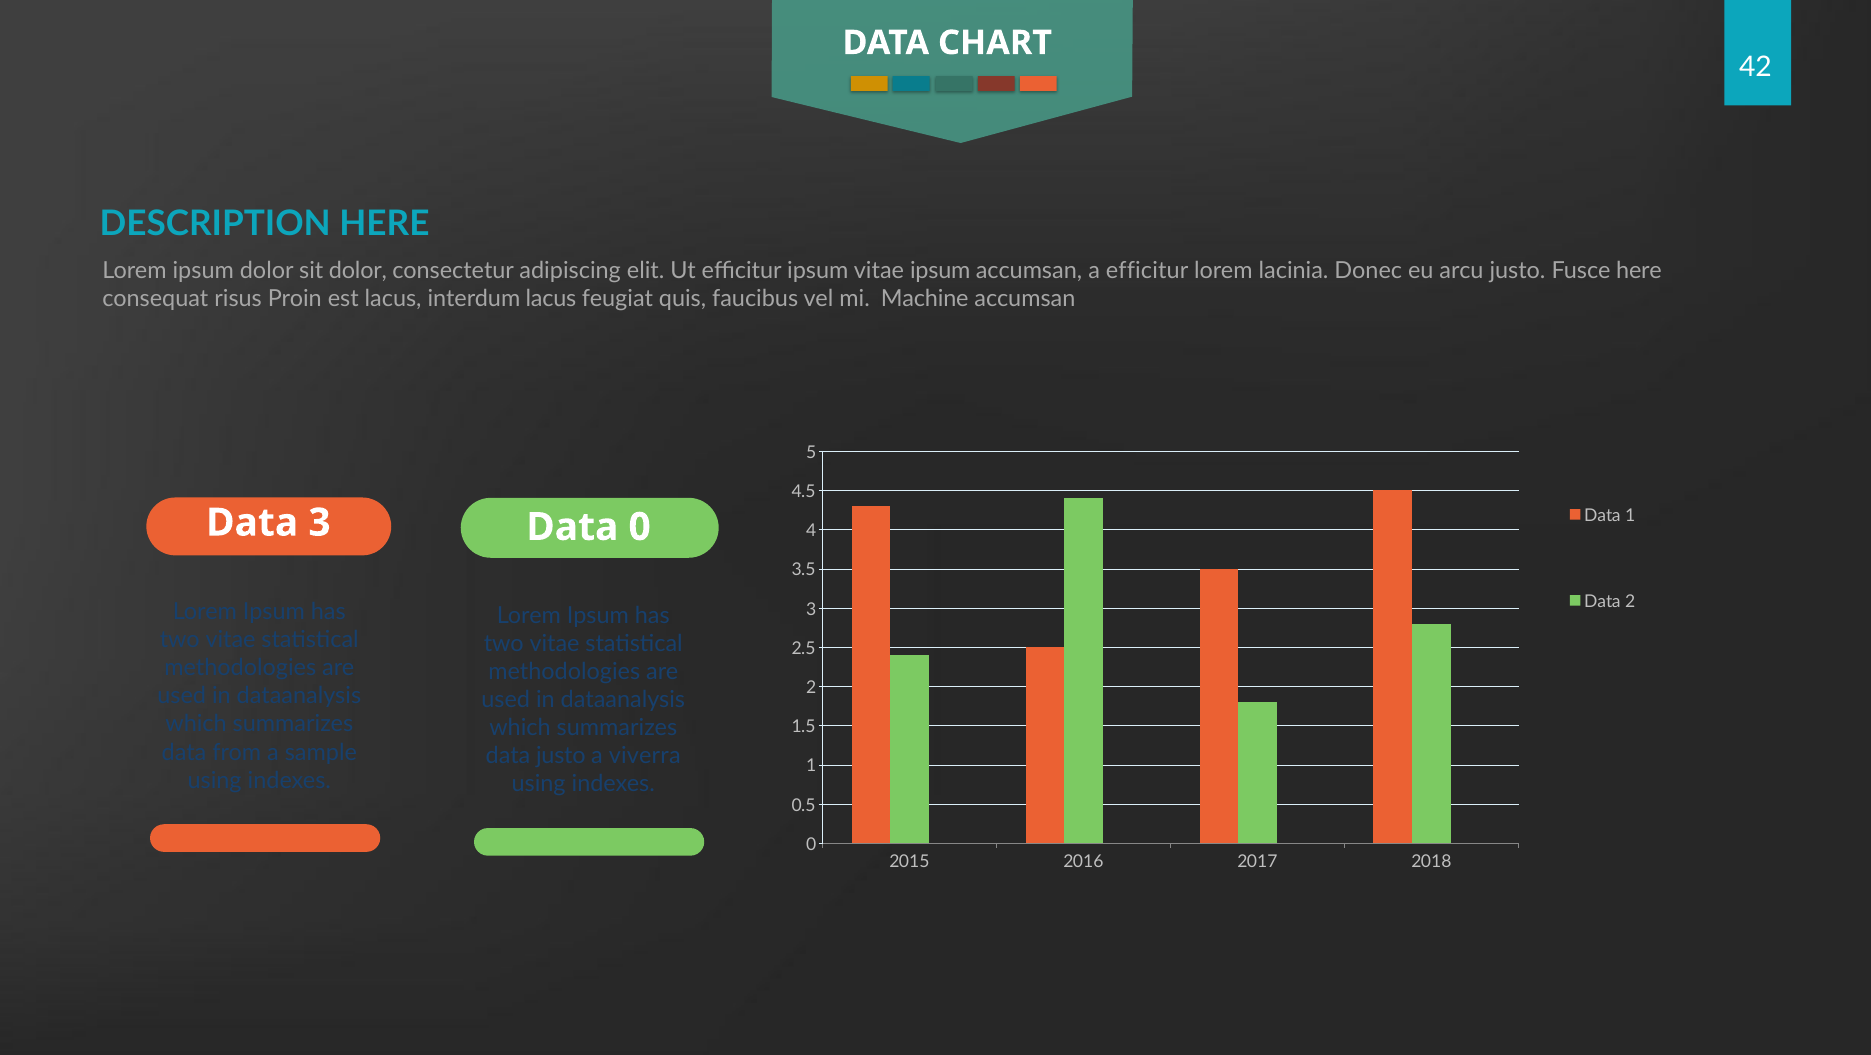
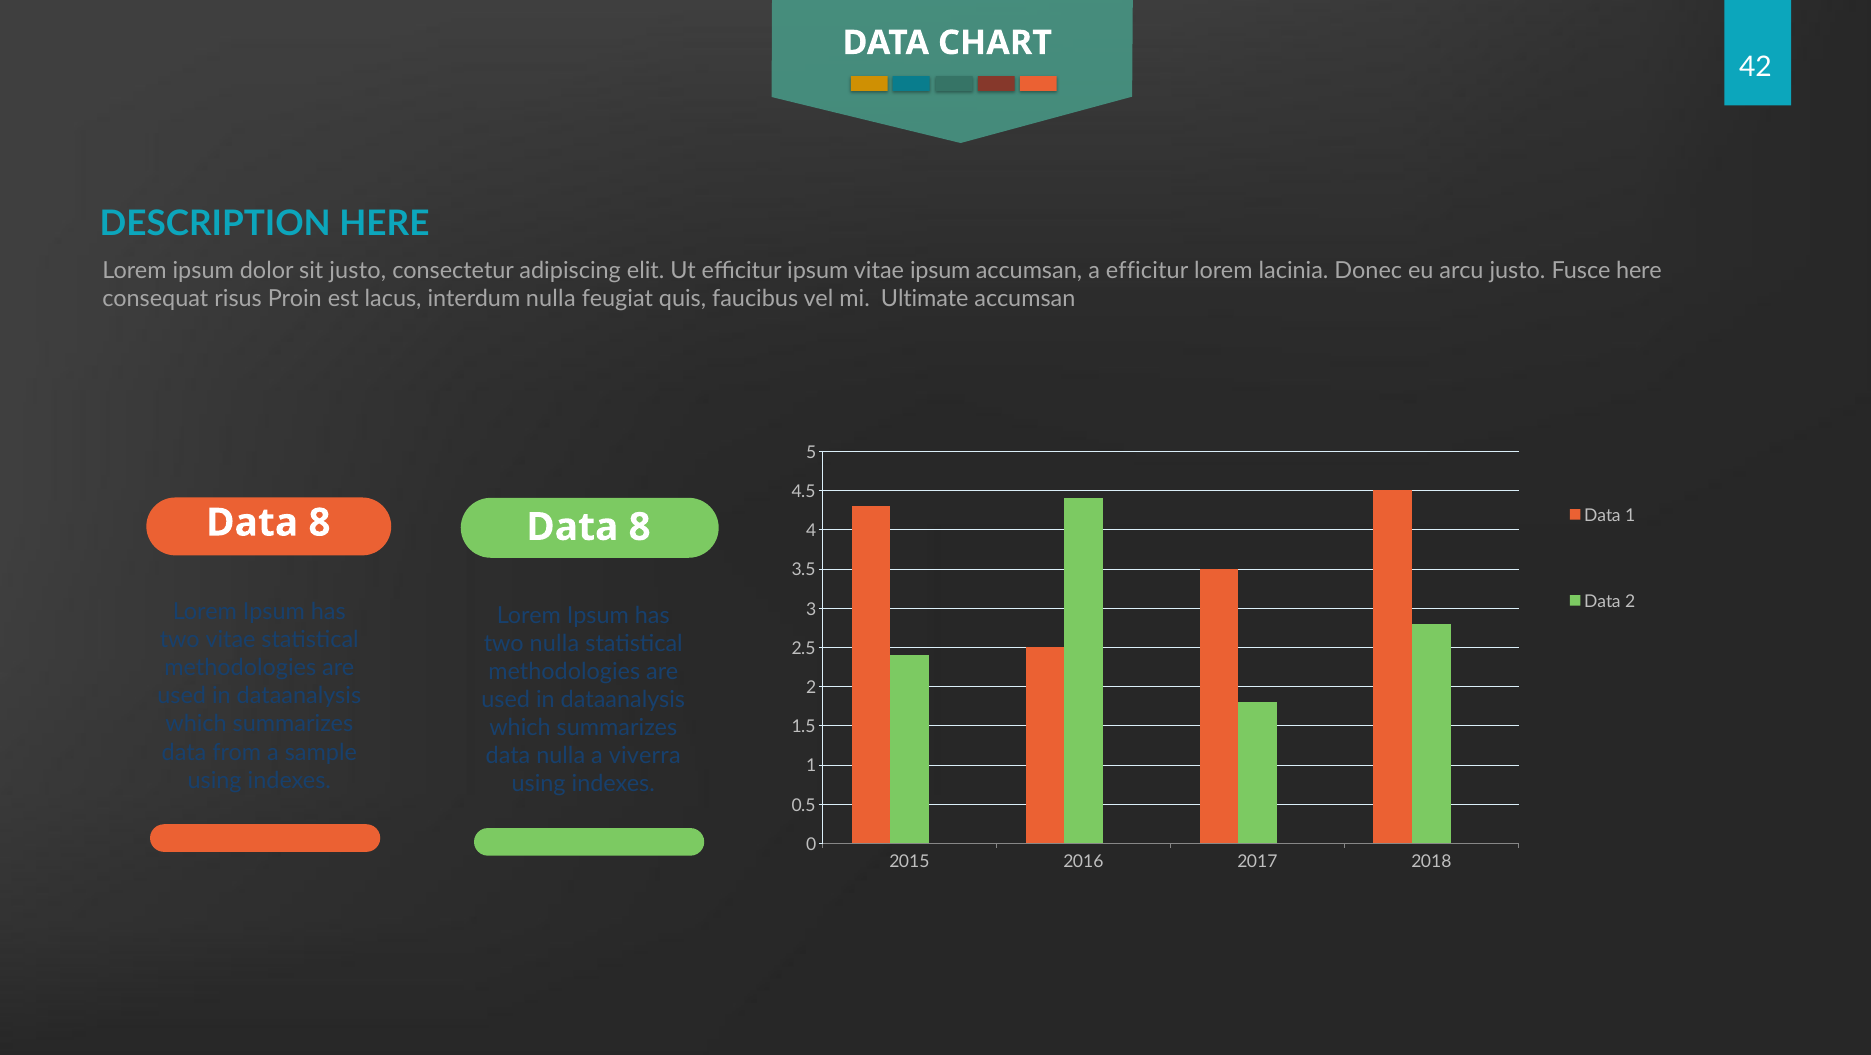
sit dolor: dolor -> justo (358, 271)
interdum lacus: lacus -> nulla (551, 299)
Machine: Machine -> Ultimate (925, 299)
3: 3 -> 8 (320, 523)
0: 0 -> 8 (640, 527)
vitae: vitae -> nulla (554, 644)
data justo: justo -> nulla (561, 756)
